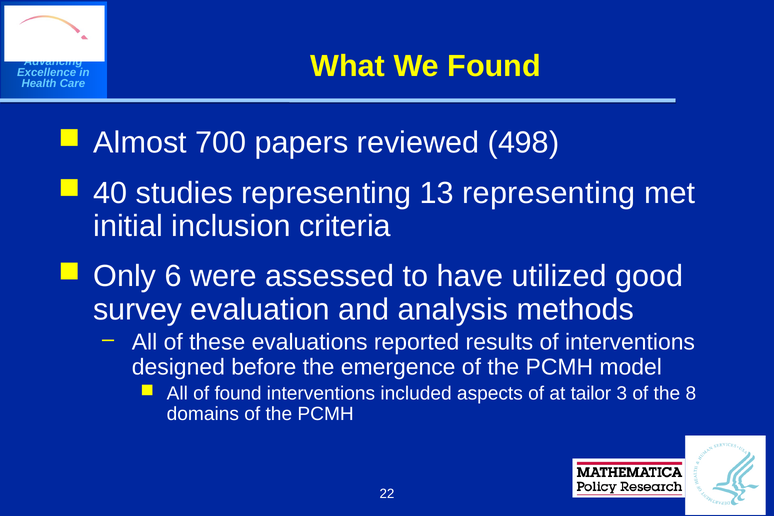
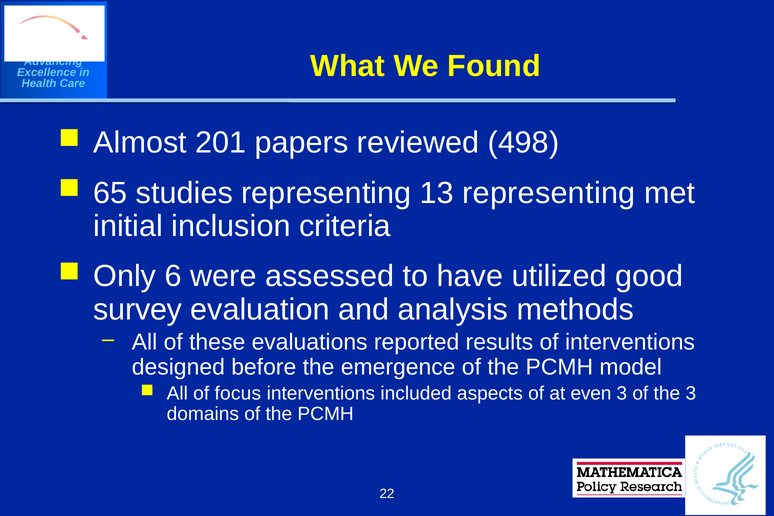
700: 700 -> 201 (221, 143)
40: 40 -> 65 (110, 193)
of found: found -> focus (238, 393)
tailor: tailor -> even (591, 393)
the 8: 8 -> 3 (691, 393)
